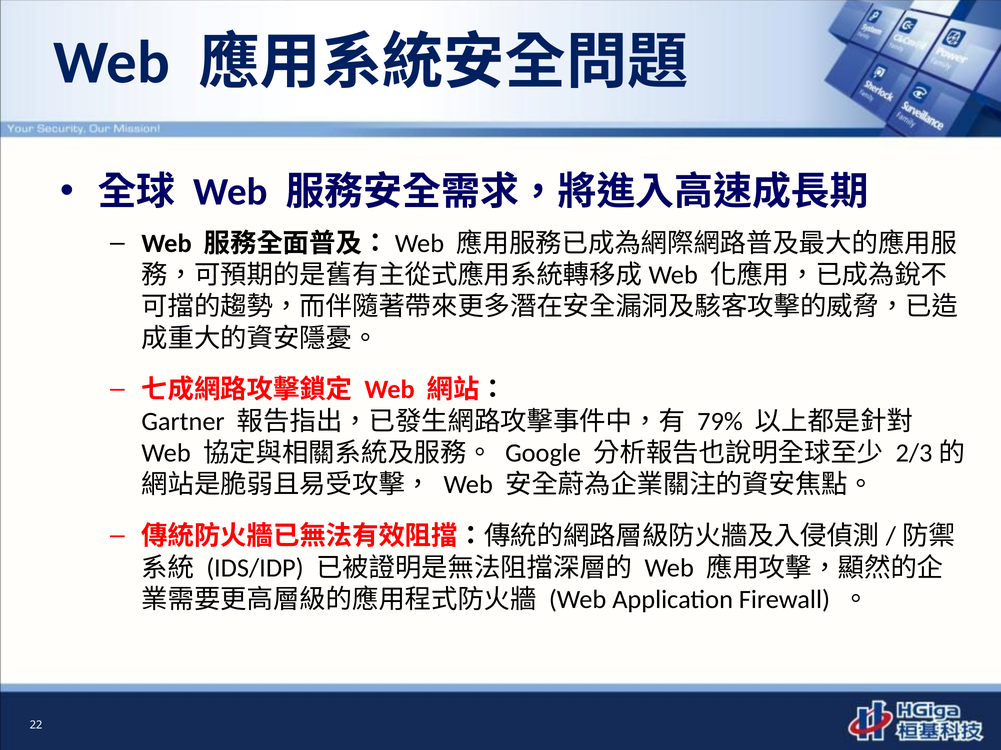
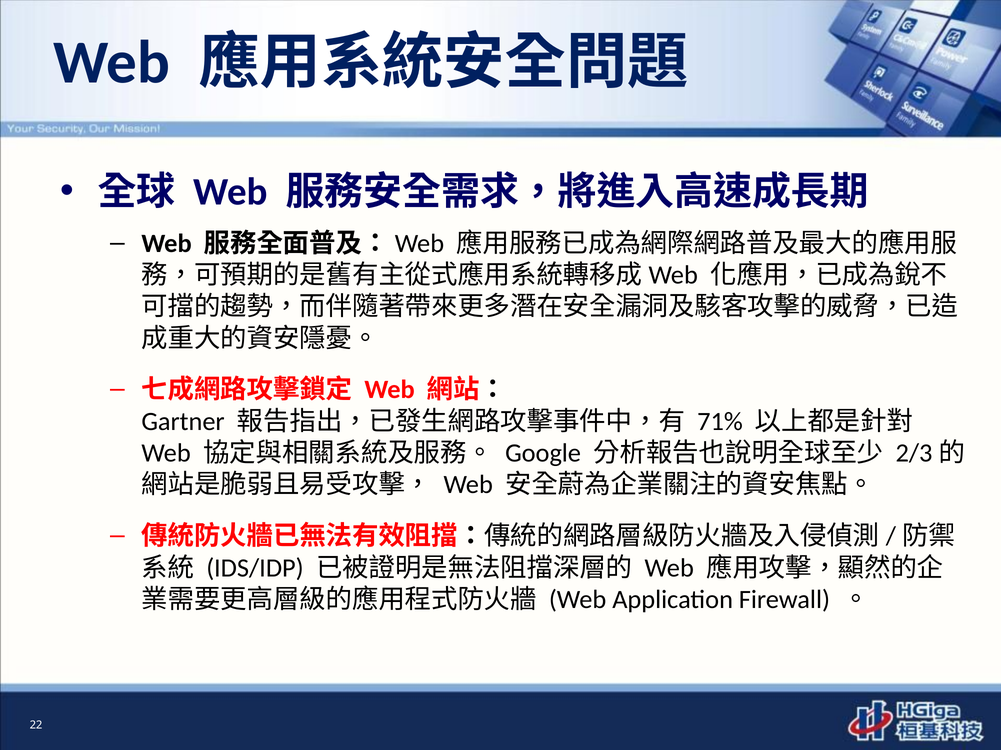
79%: 79% -> 71% (720, 422)
